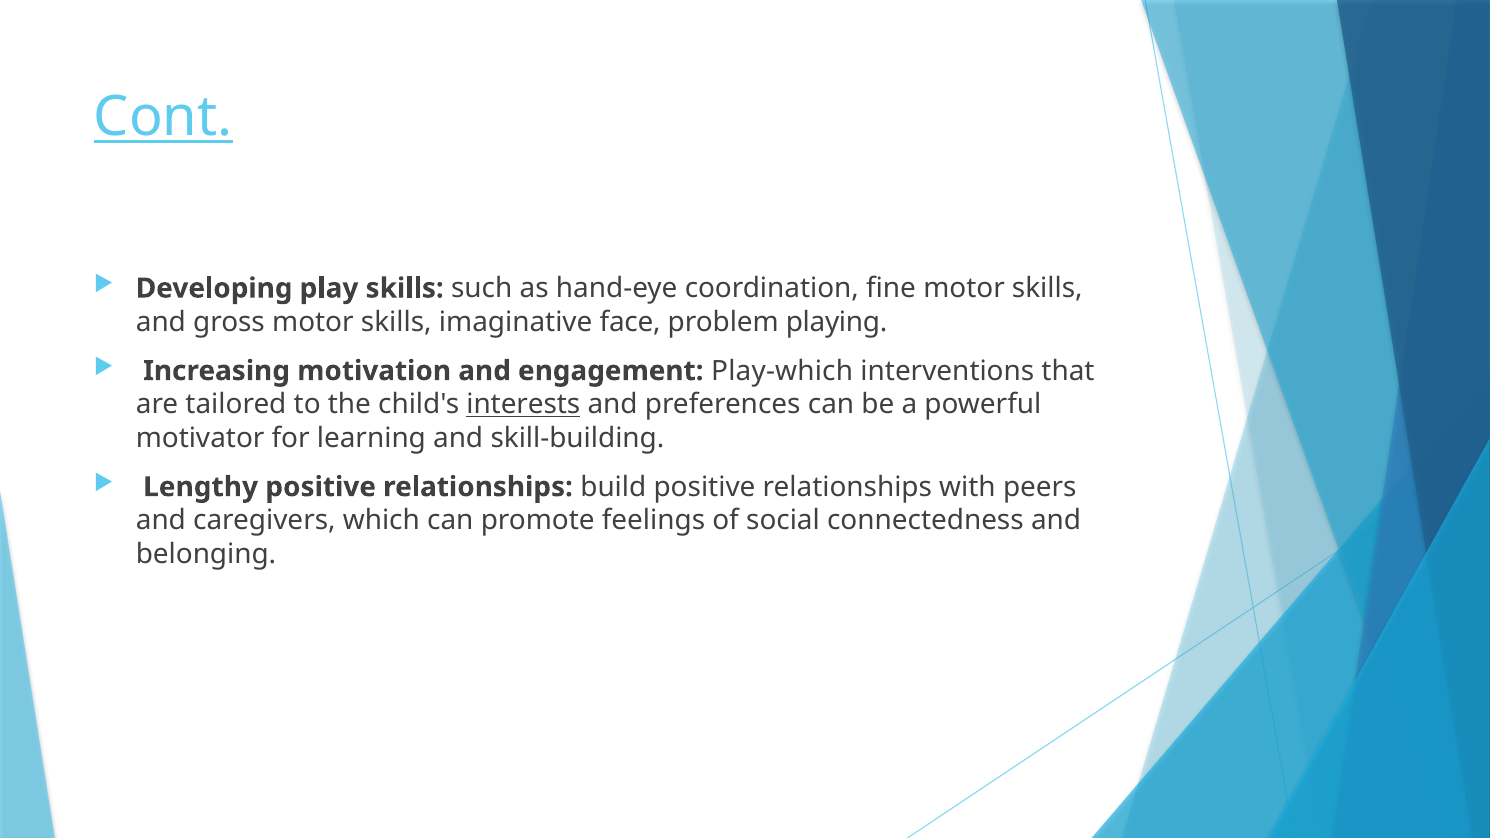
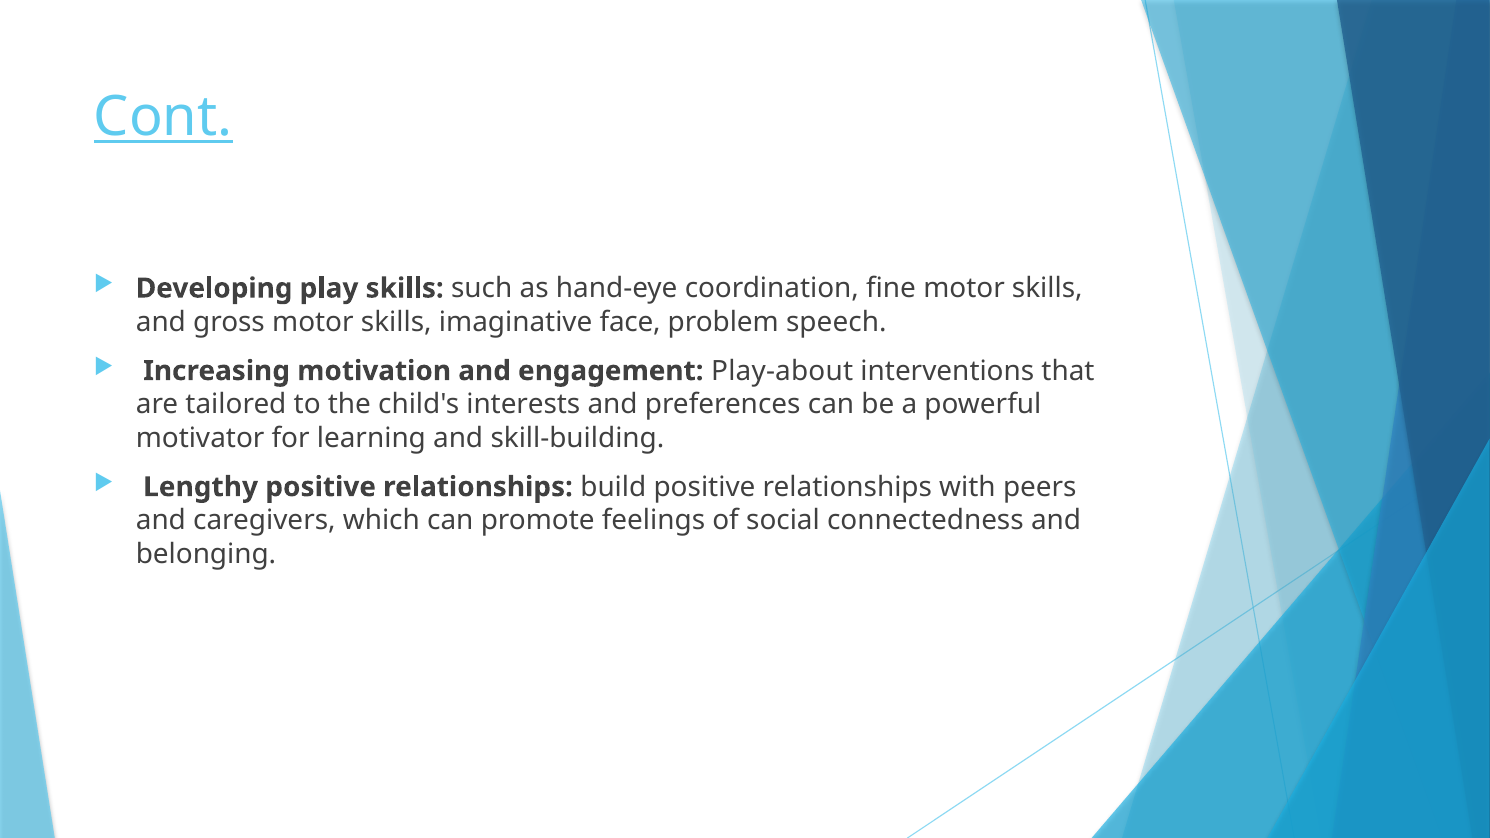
playing: playing -> speech (836, 322)
Play-which: Play-which -> Play-about (782, 371)
interests underline: present -> none (523, 404)
